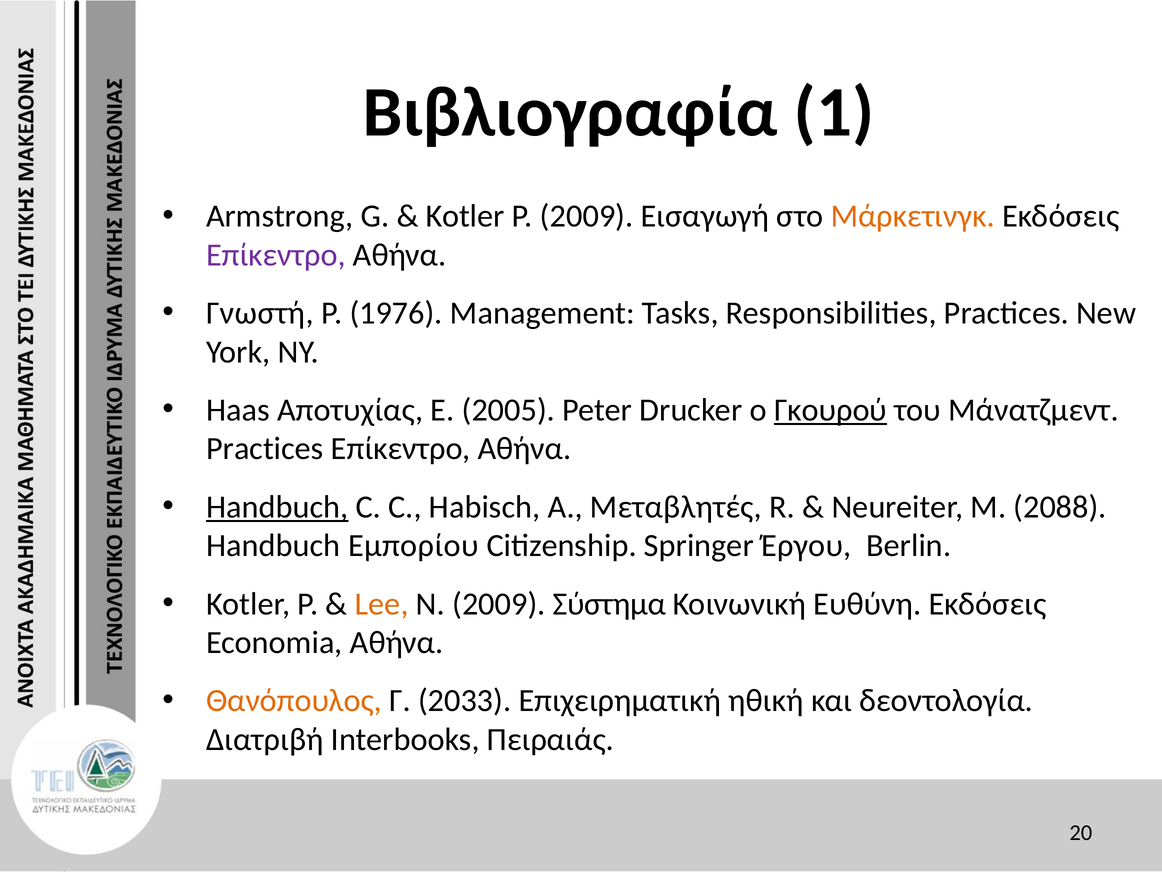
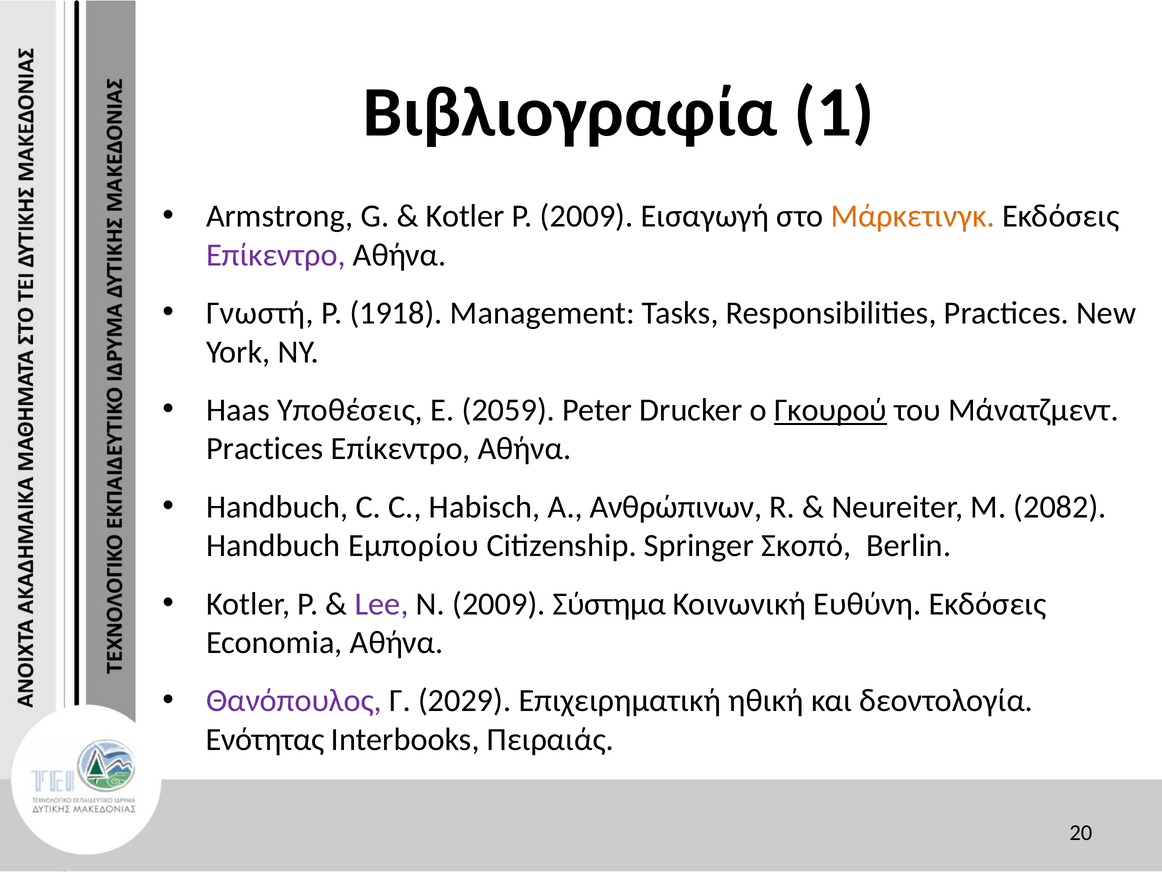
1976: 1976 -> 1918 (396, 313)
Αποτυχίας: Αποτυχίας -> Υποθέσεις (350, 410)
2005: 2005 -> 2059 (508, 410)
Handbuch underline: present -> none (277, 507)
Μεταβλητές: Μεταβλητές -> Ανθρώπινων (676, 507)
2088: 2088 -> 2082 (1060, 507)
Έργου: Έργου -> Σκοπό (806, 545)
Lee colour: orange -> purple (382, 604)
Θανόπουλος colour: orange -> purple (294, 700)
2033: 2033 -> 2029 (465, 700)
Διατριβή: Διατριβή -> Ενότητας (265, 739)
